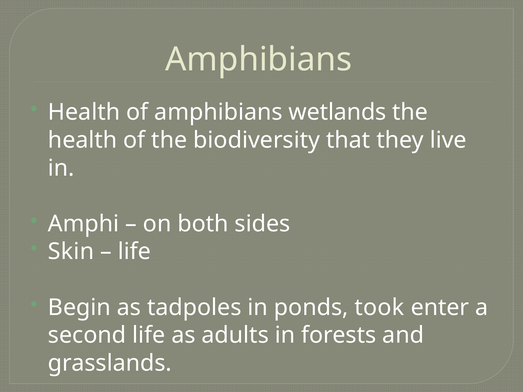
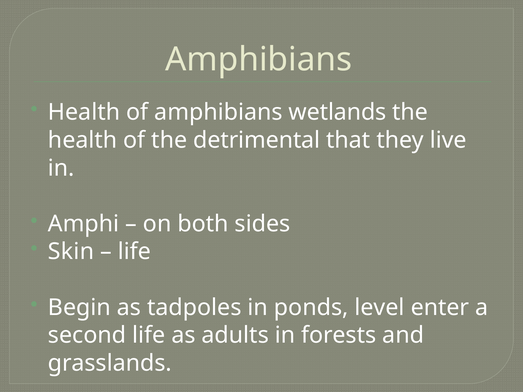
biodiversity: biodiversity -> detrimental (257, 140)
took: took -> level (380, 308)
